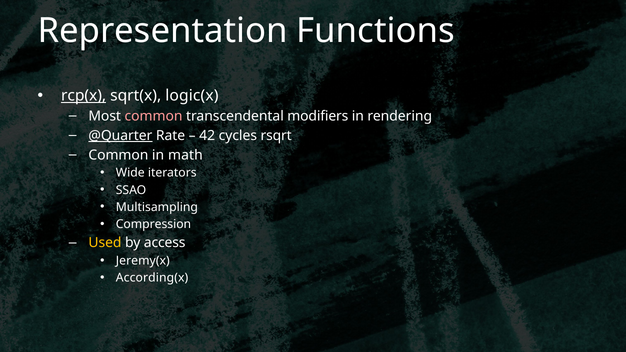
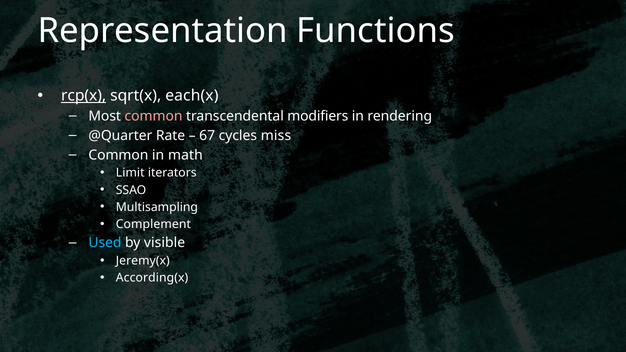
logic(x: logic(x -> each(x (192, 96)
@Quarter underline: present -> none (120, 136)
42: 42 -> 67 (207, 136)
rsqrt: rsqrt -> miss (276, 136)
Wide: Wide -> Limit (130, 173)
Compression: Compression -> Complement (153, 224)
Used colour: yellow -> light blue (105, 243)
access: access -> visible (165, 243)
